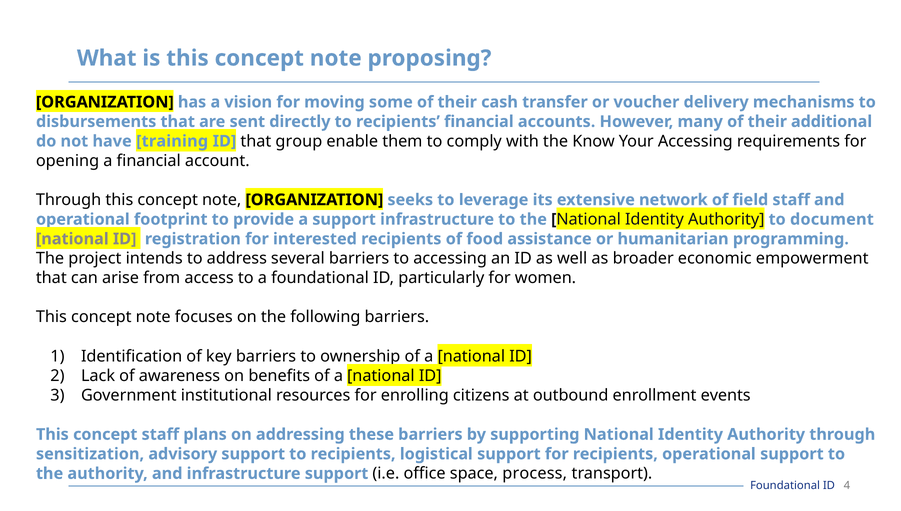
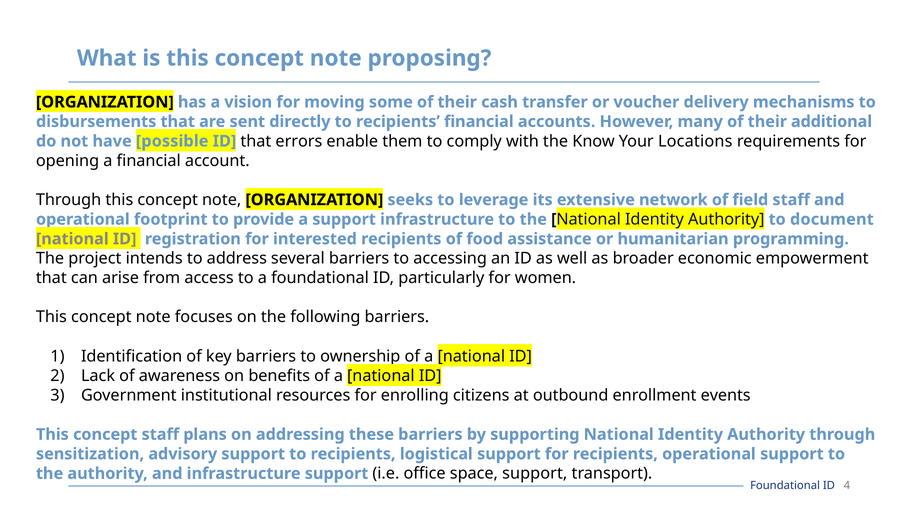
training: training -> possible (172, 141)
group: group -> errors (299, 141)
Your Accessing: Accessing -> Locations (695, 141)
space process: process -> support (535, 473)
